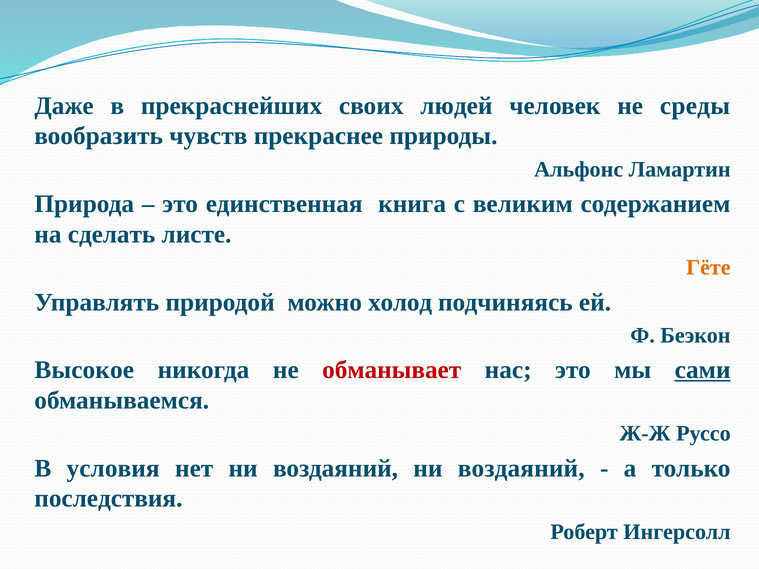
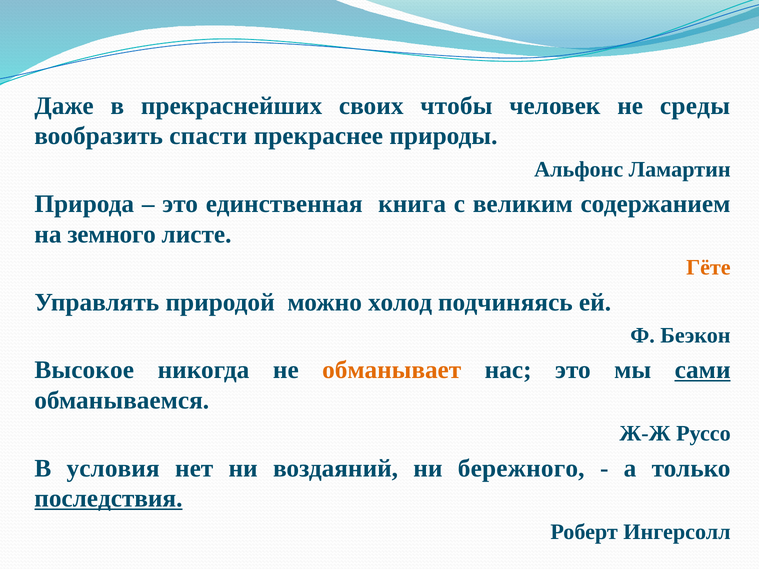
людей: людей -> чтобы (456, 106)
чувств: чувств -> спасти (208, 136)
сделать: сделать -> земного (112, 234)
обманывает colour: red -> orange (392, 370)
воздаяний ни воздаяний: воздаяний -> бережного (521, 468)
последствия underline: none -> present (108, 499)
